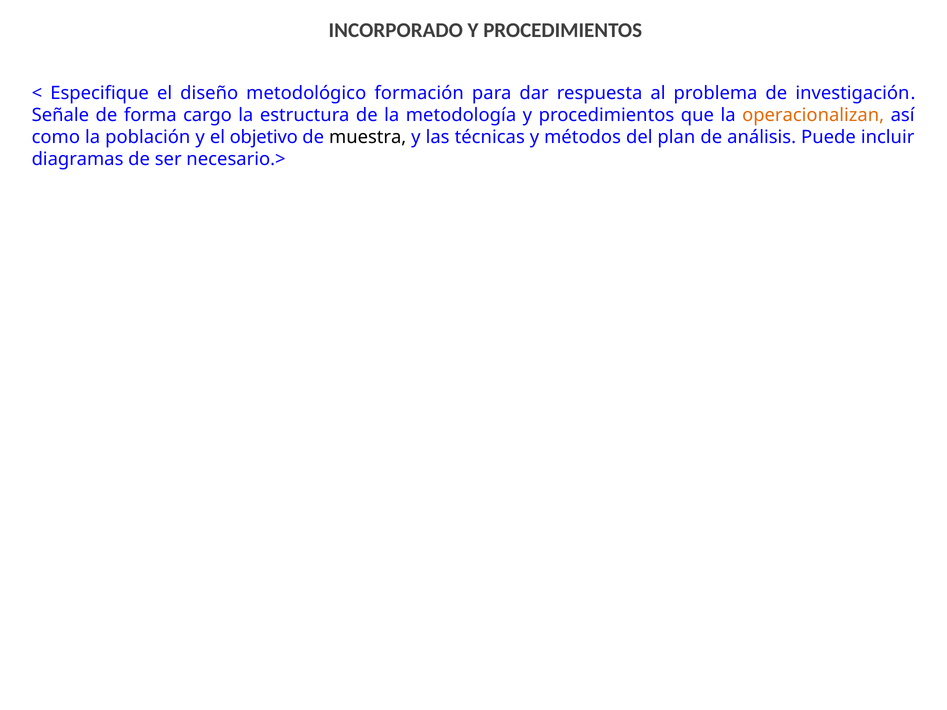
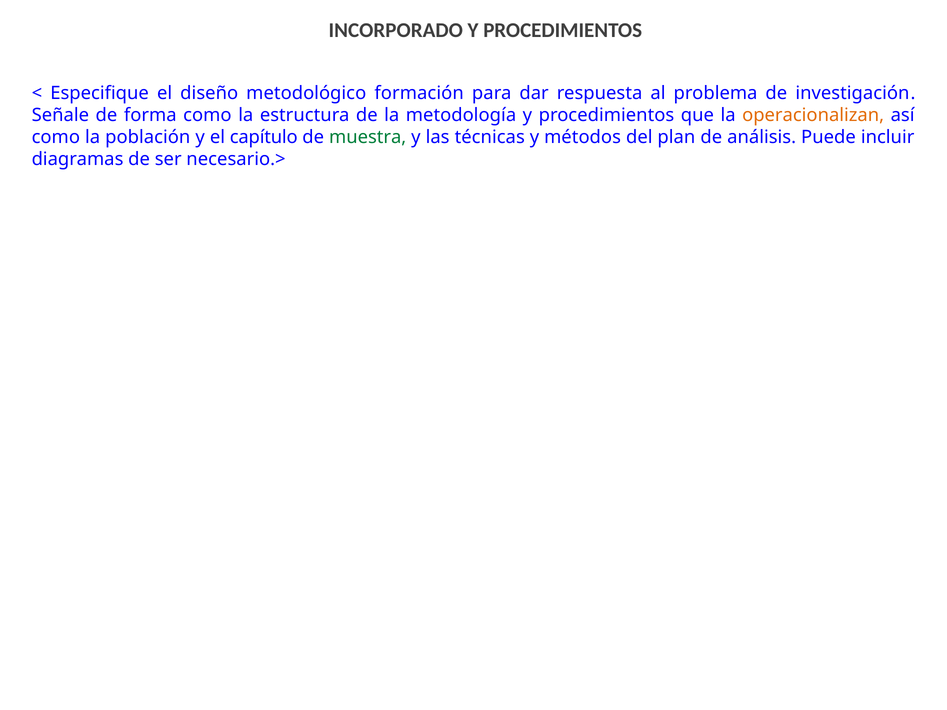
forma cargo: cargo -> como (207, 115)
objetivo: objetivo -> capítulo (264, 137)
muestra colour: black -> green (368, 137)
